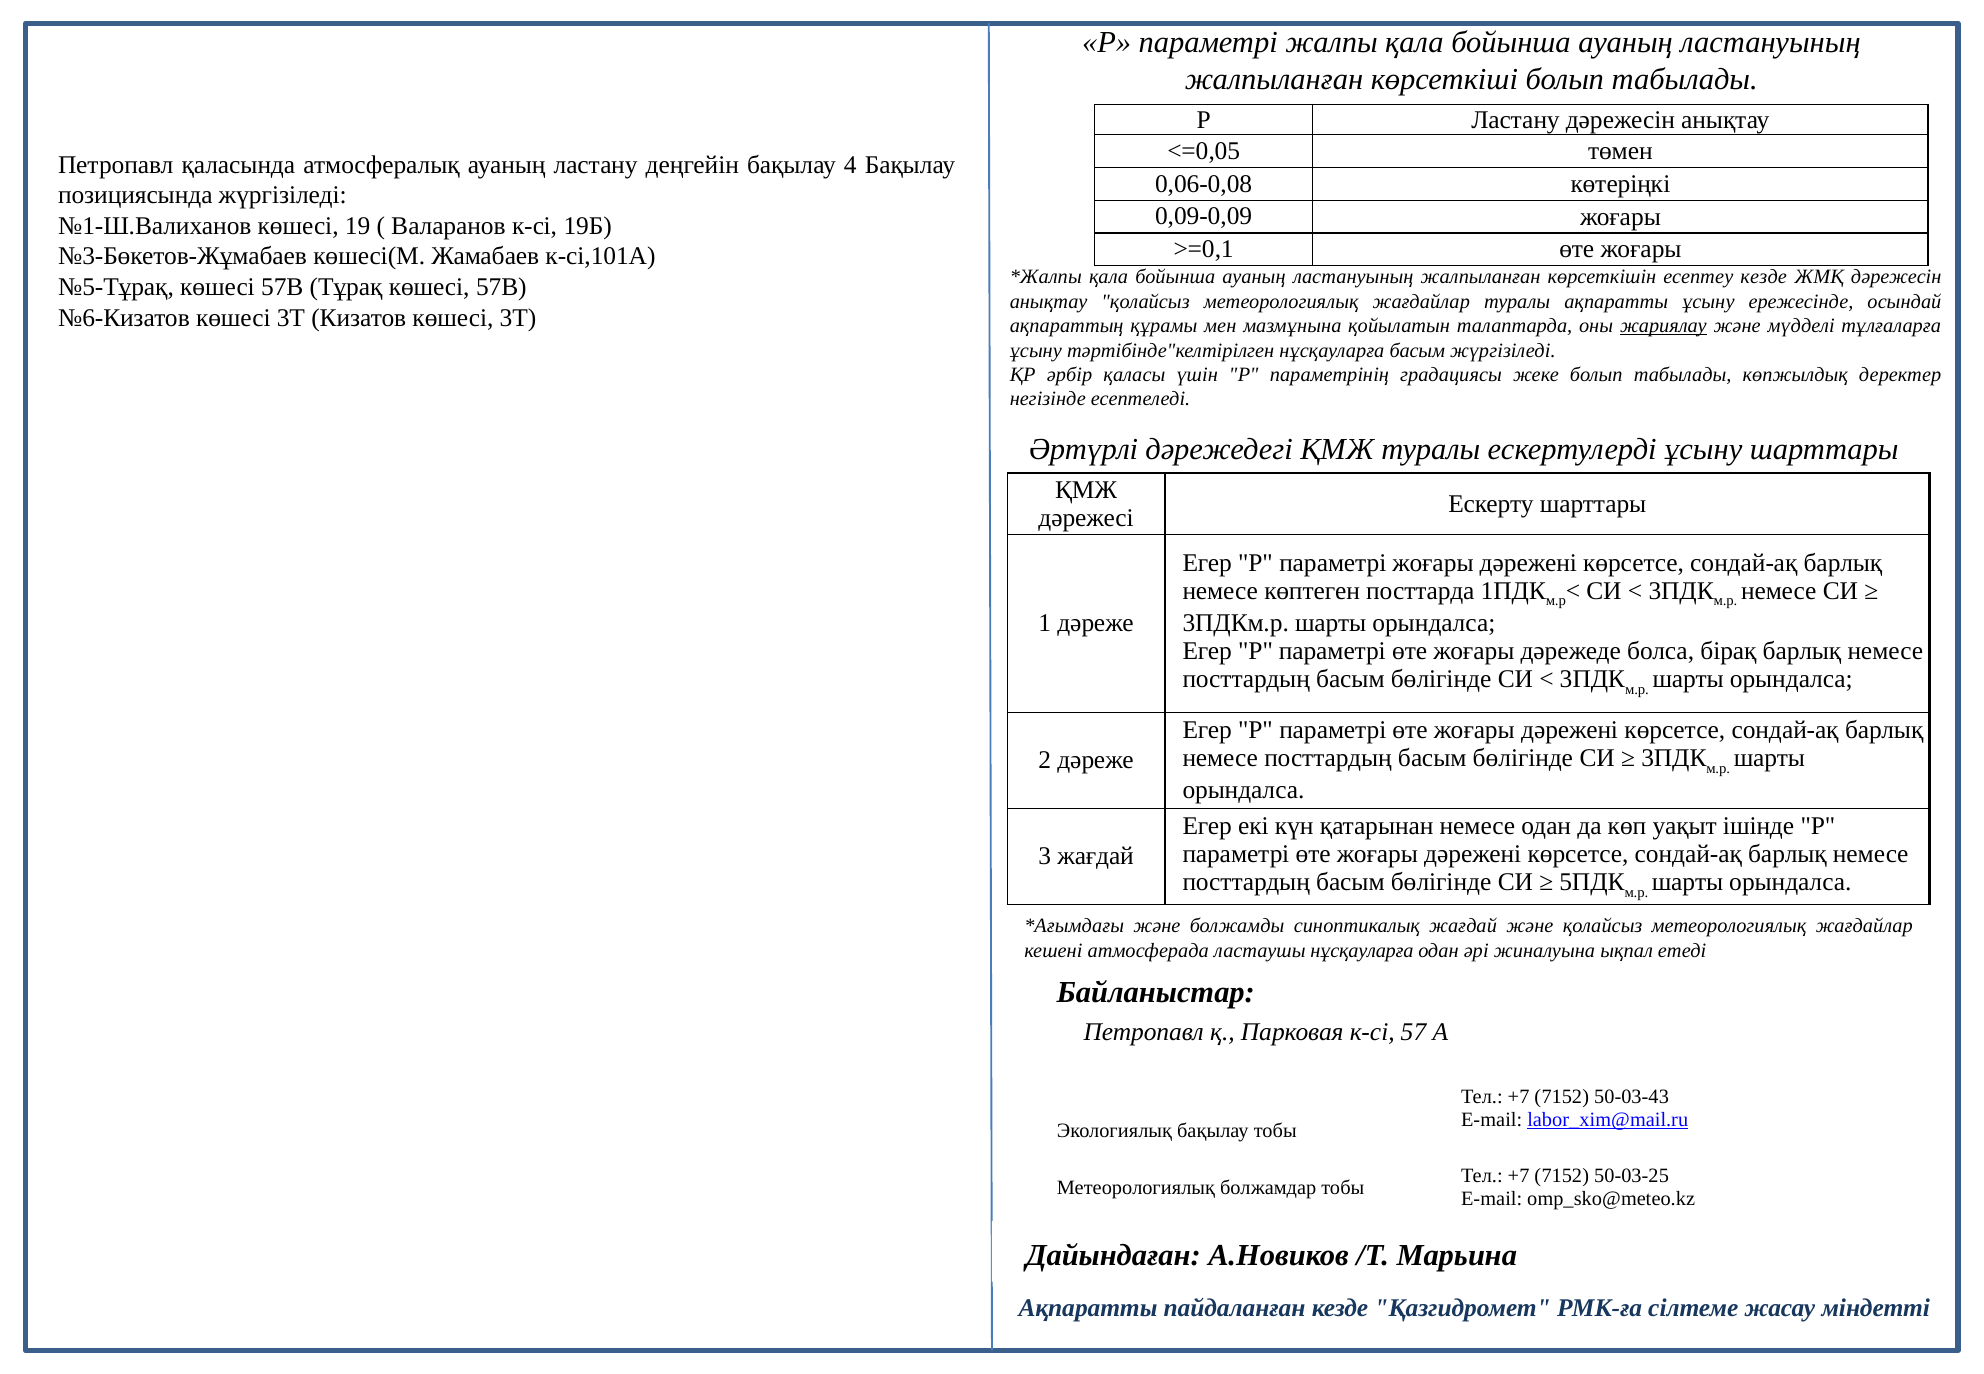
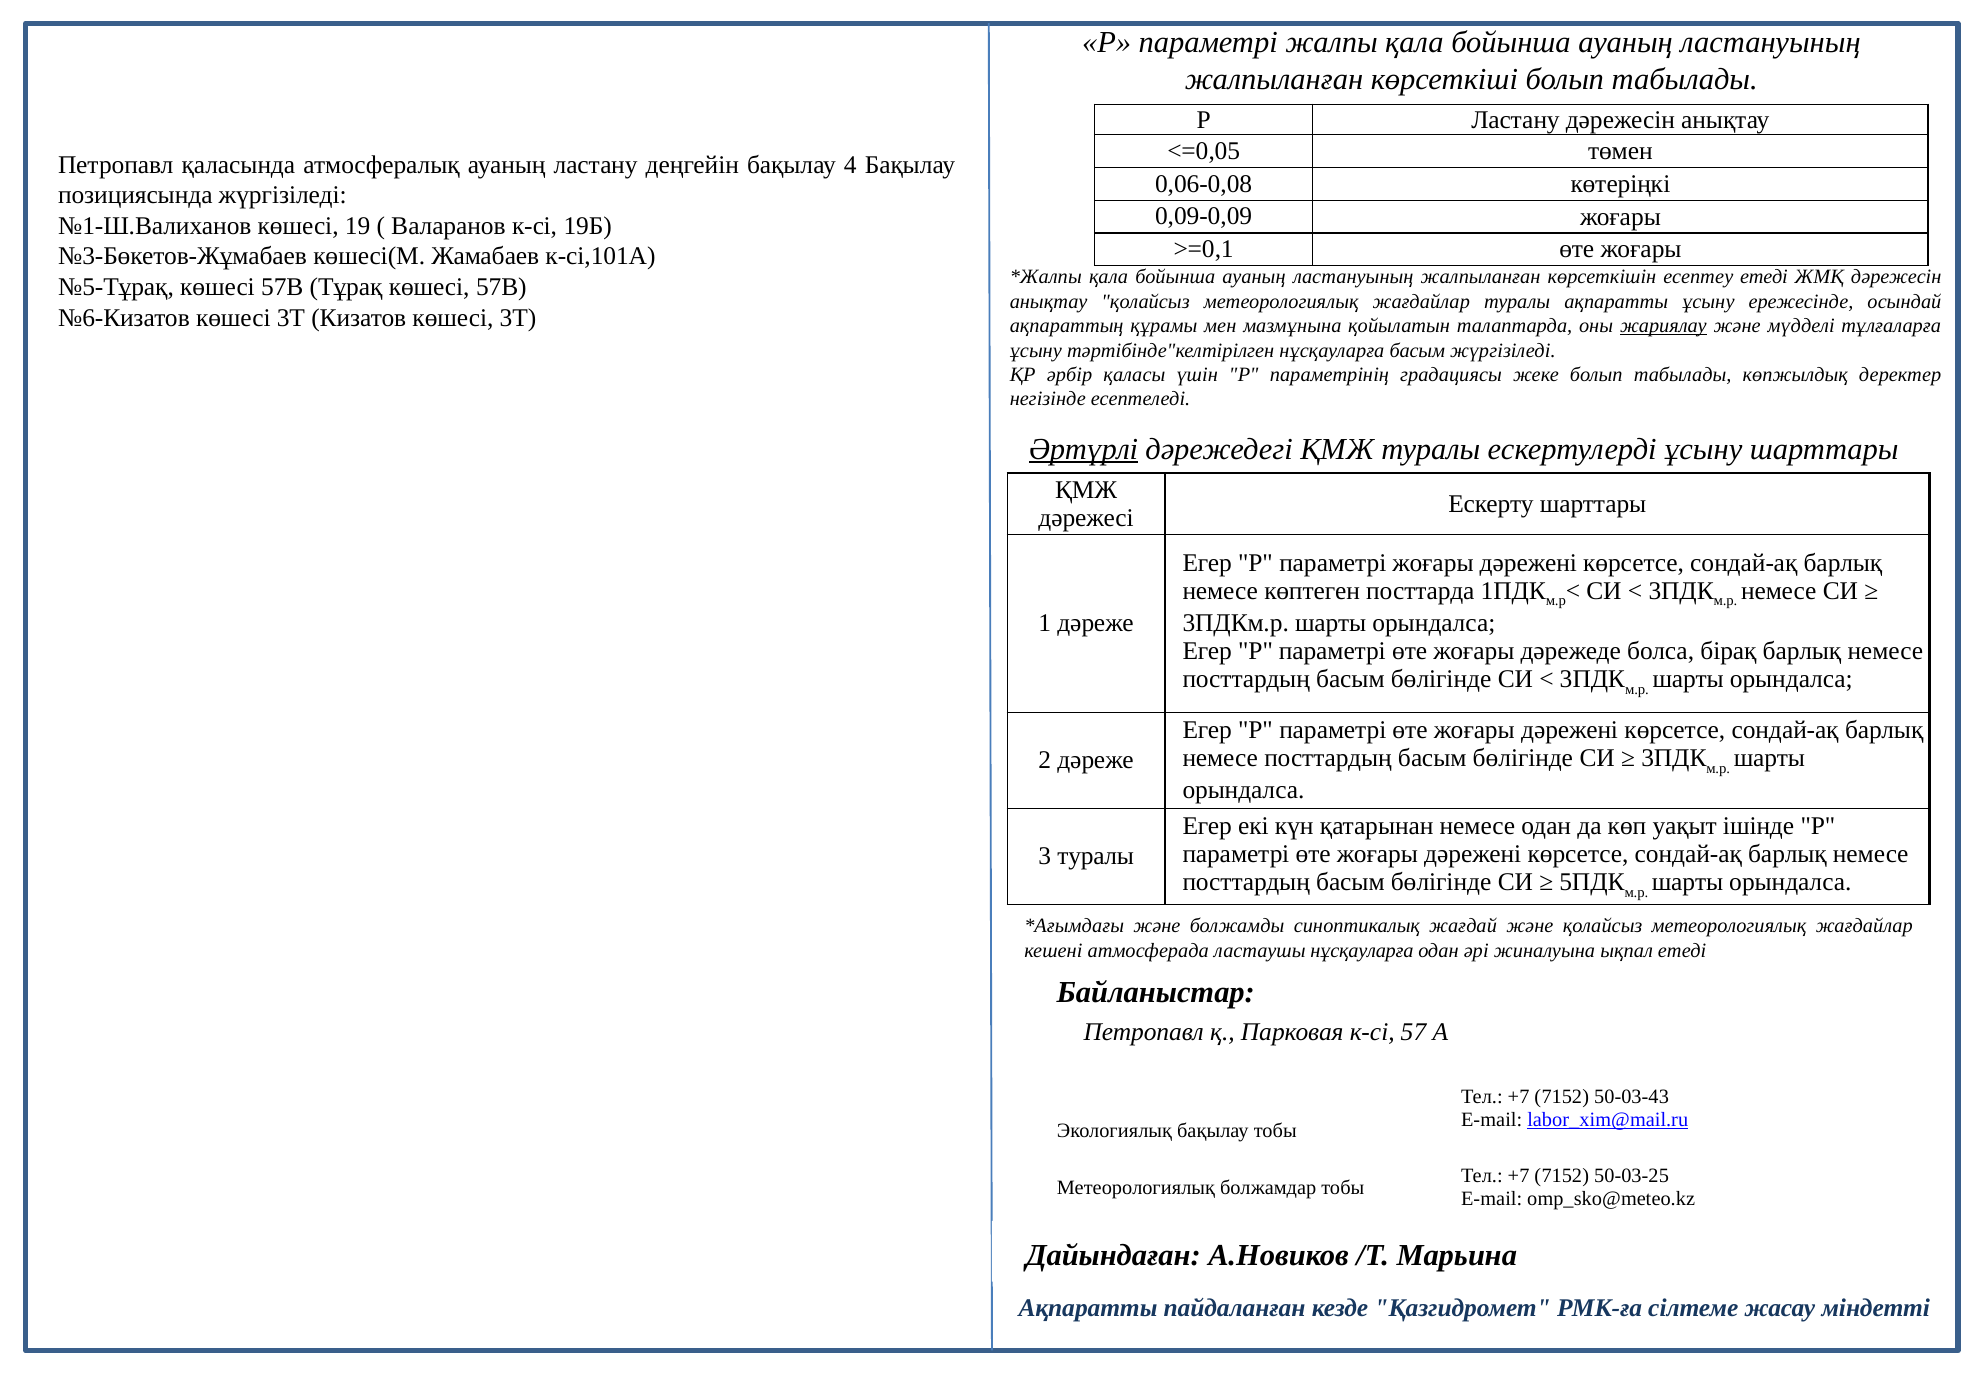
есептеу кезде: кезде -> етеді (1764, 277)
Әртүрлі underline: none -> present (1084, 449)
3 жағдай: жағдай -> туралы (1096, 856)
